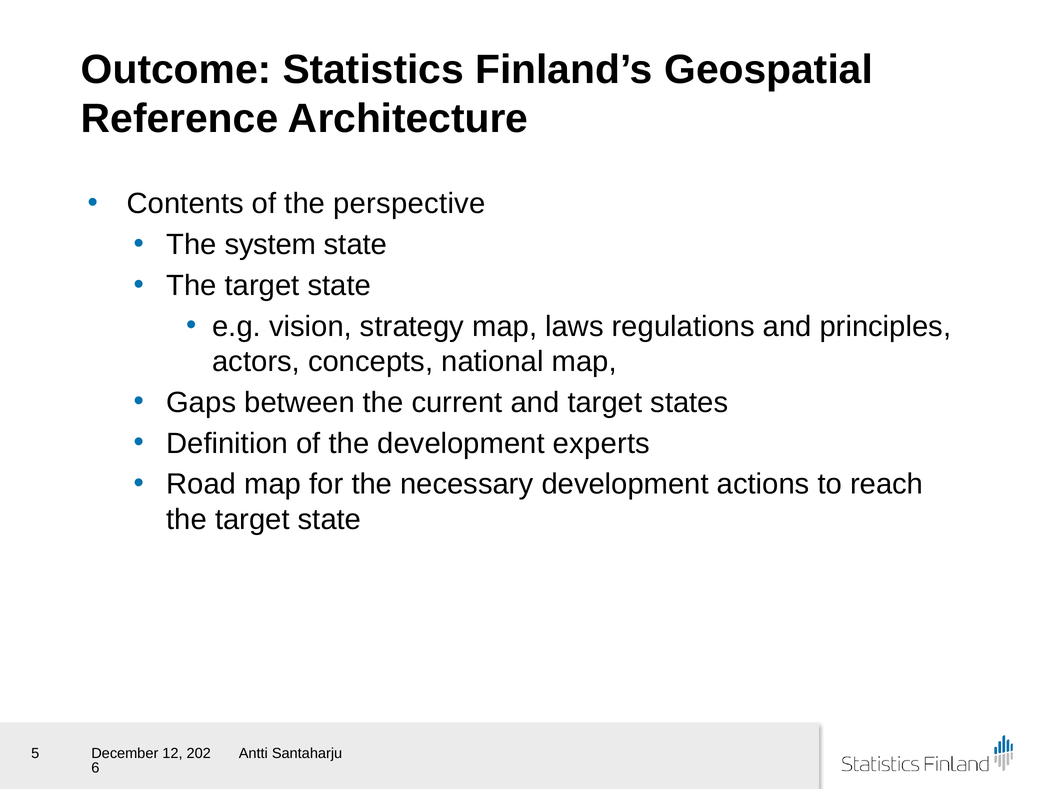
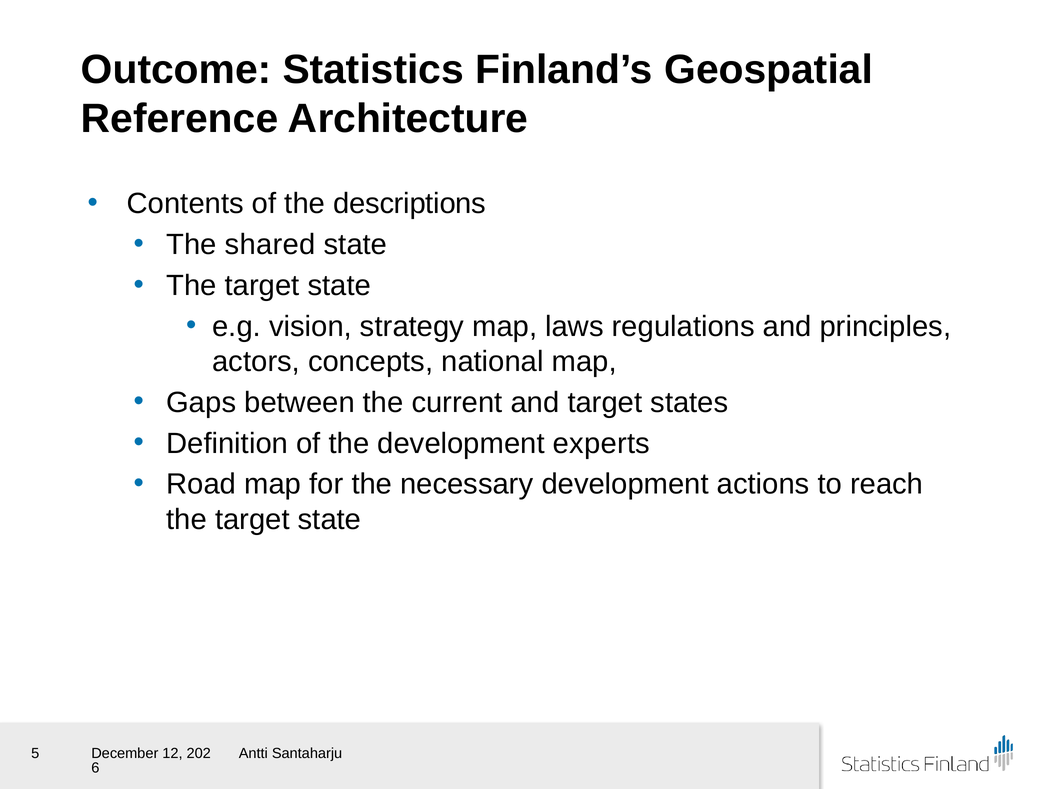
perspective: perspective -> descriptions (410, 203)
system: system -> shared (270, 244)
